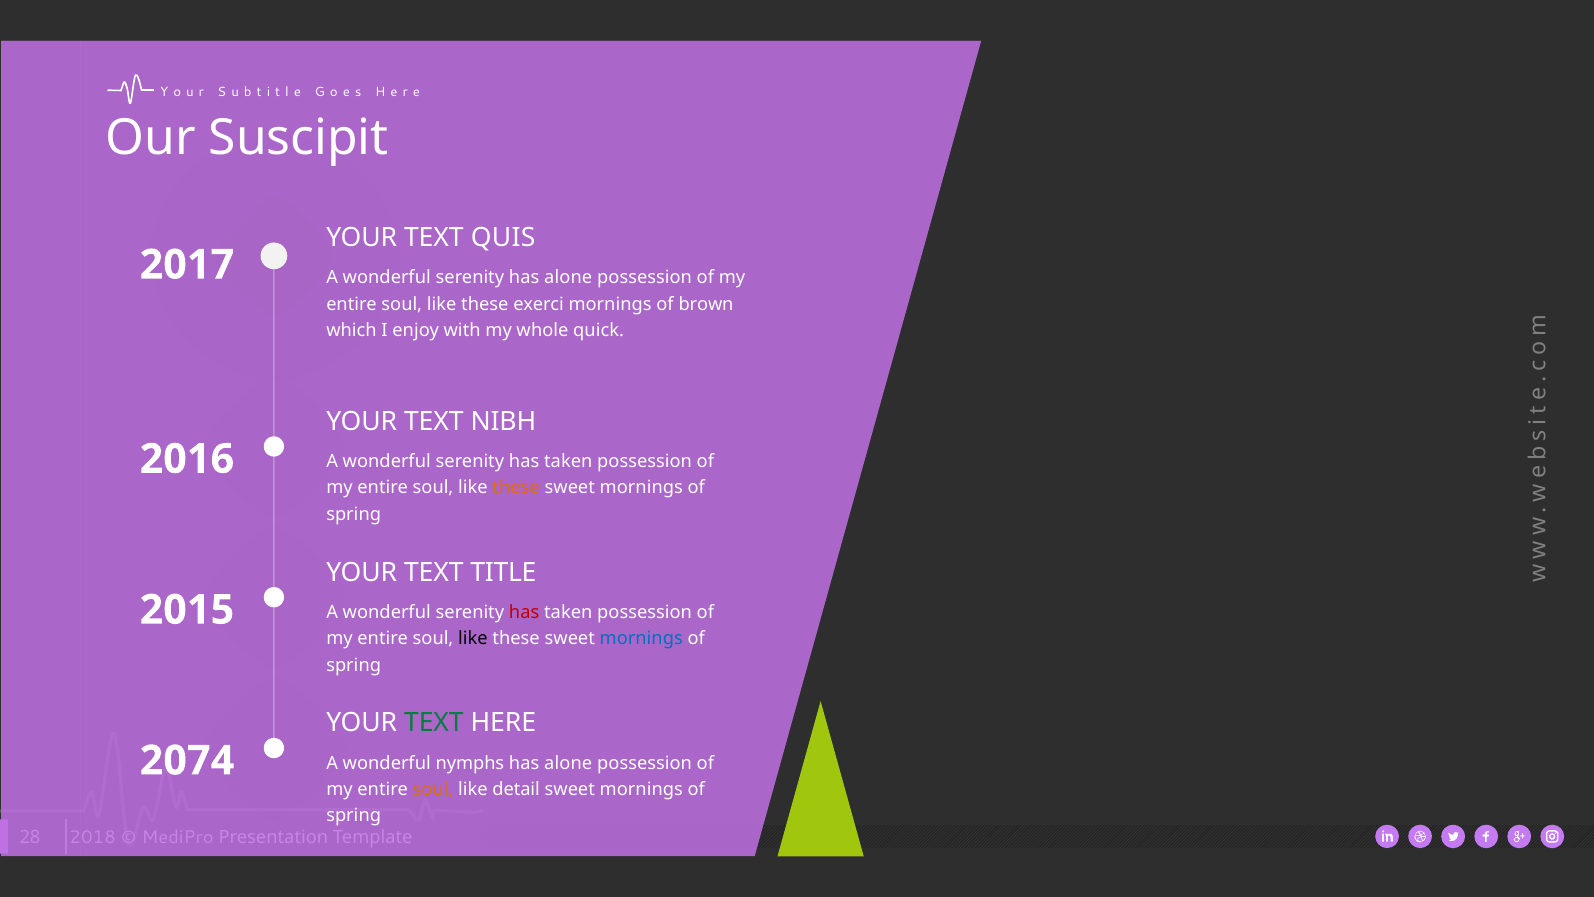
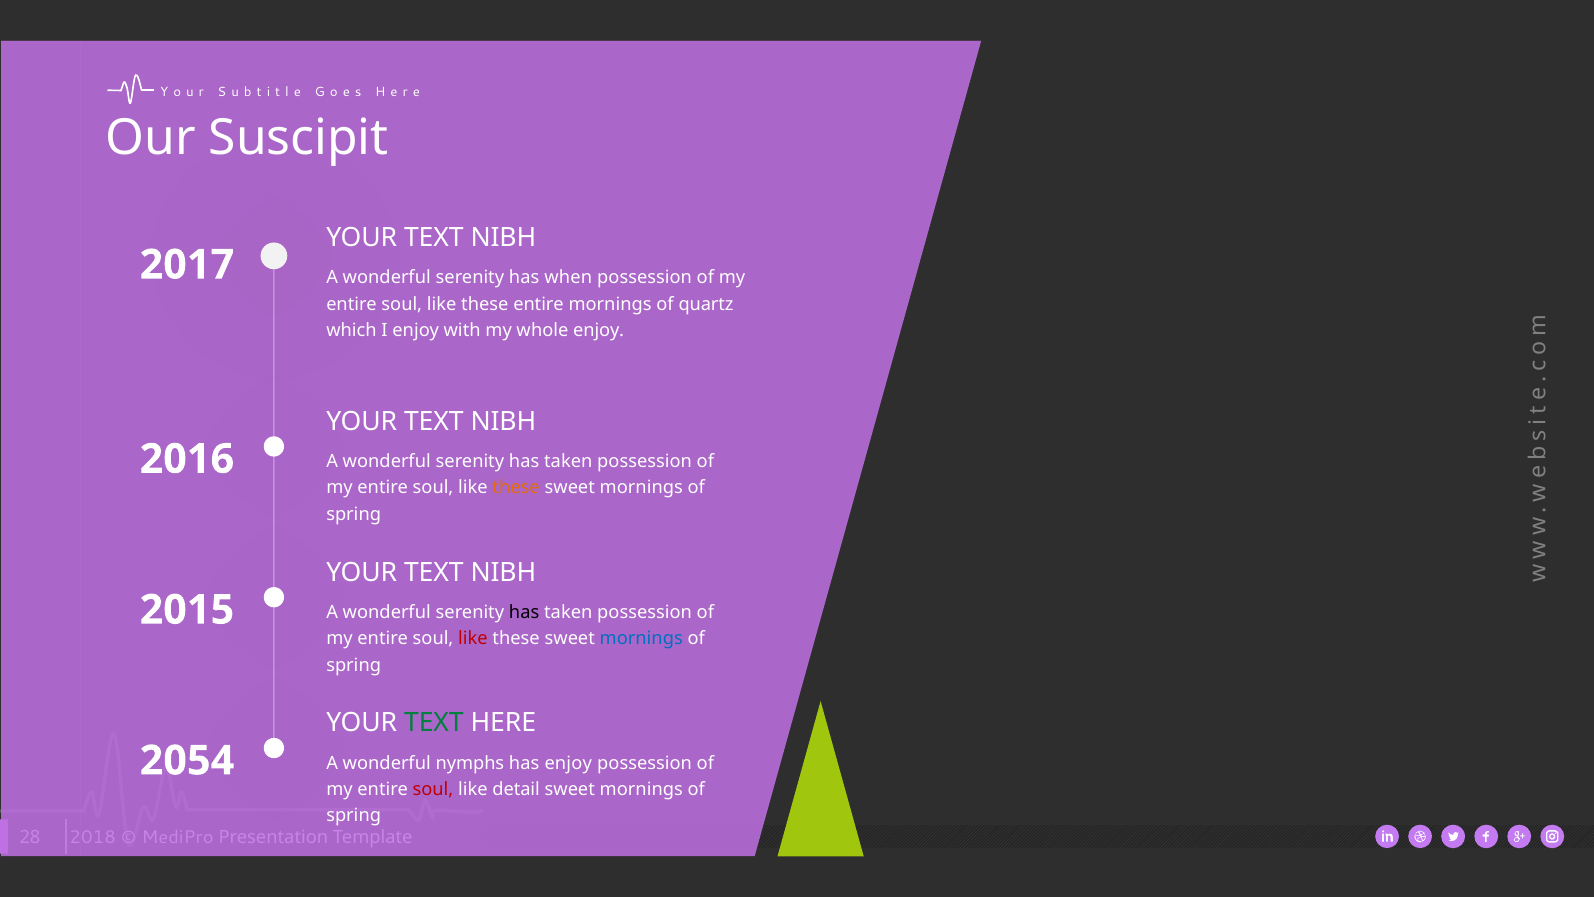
QUIS: QUIS -> NIBH (503, 238)
alone: alone -> when (568, 278)
these exerci: exerci -> entire (538, 304)
brown: brown -> quartz (706, 304)
whole quick: quick -> enjoy (599, 330)
TITLE: TITLE -> NIBH (503, 572)
has colour: red -> black (524, 612)
like colour: black -> red (473, 638)
2074: 2074 -> 2054 (187, 760)
alone: alone -> enjoy (568, 763)
soul colour: orange -> red (433, 789)
